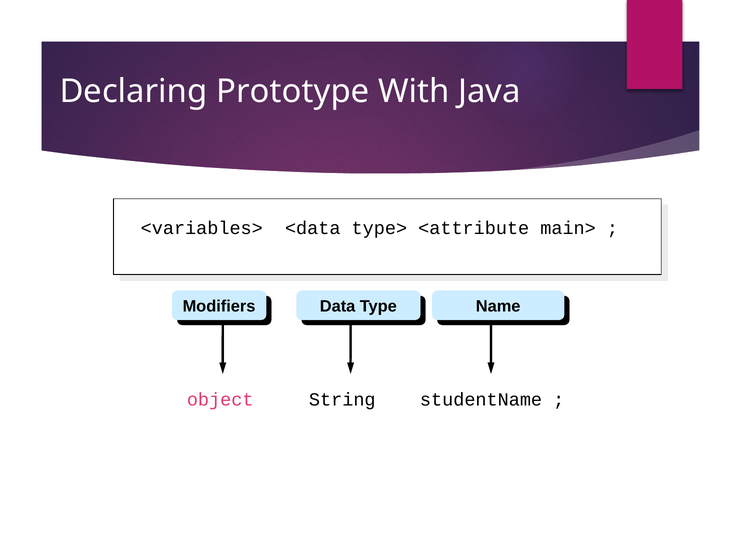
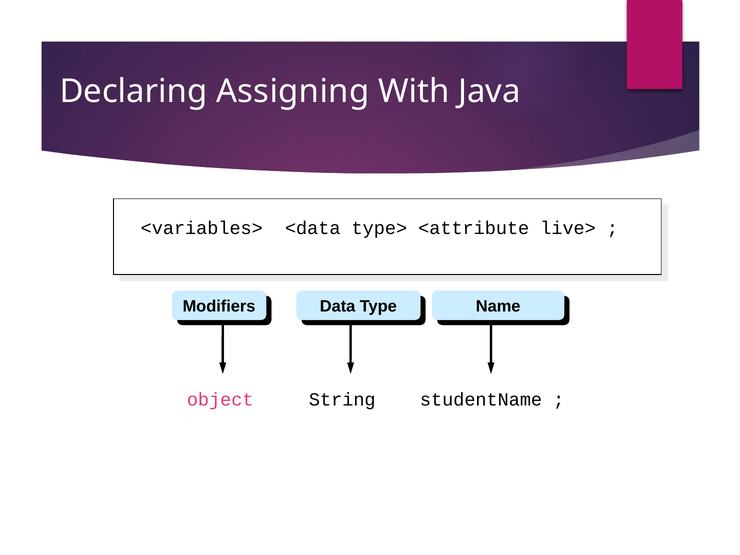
Prototype: Prototype -> Assigning (293, 92)
main>: main> -> live> (568, 228)
